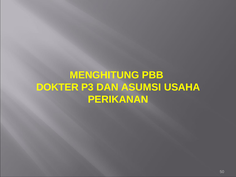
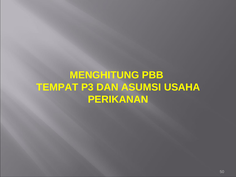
DOKTER: DOKTER -> TEMPAT (57, 87)
